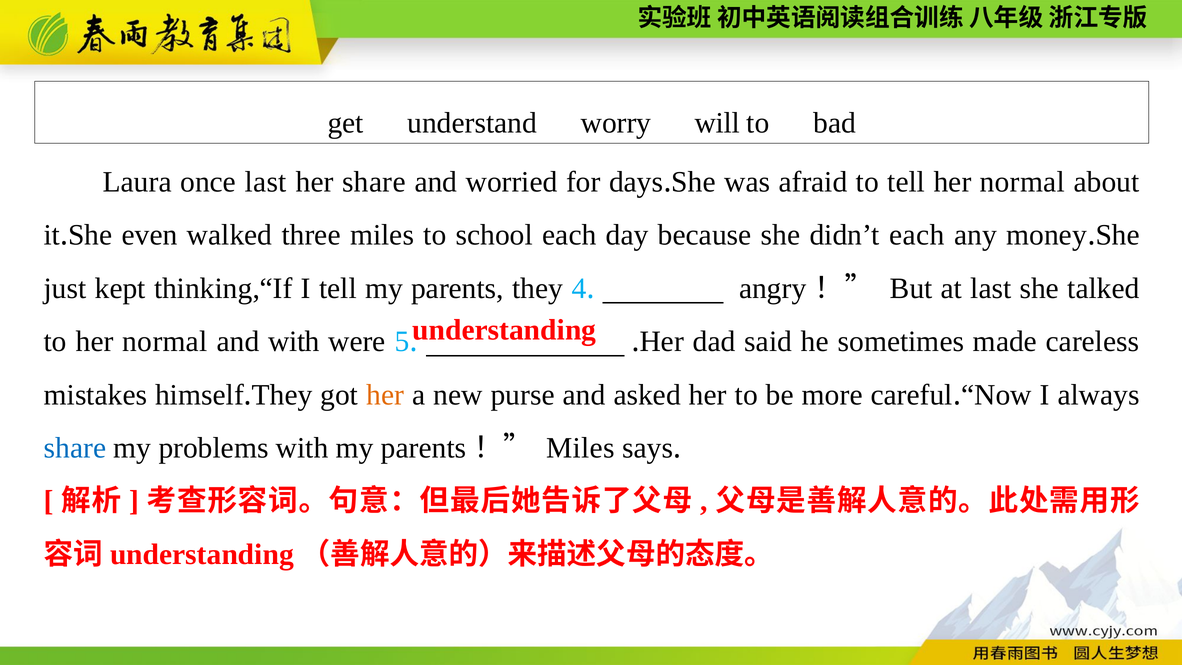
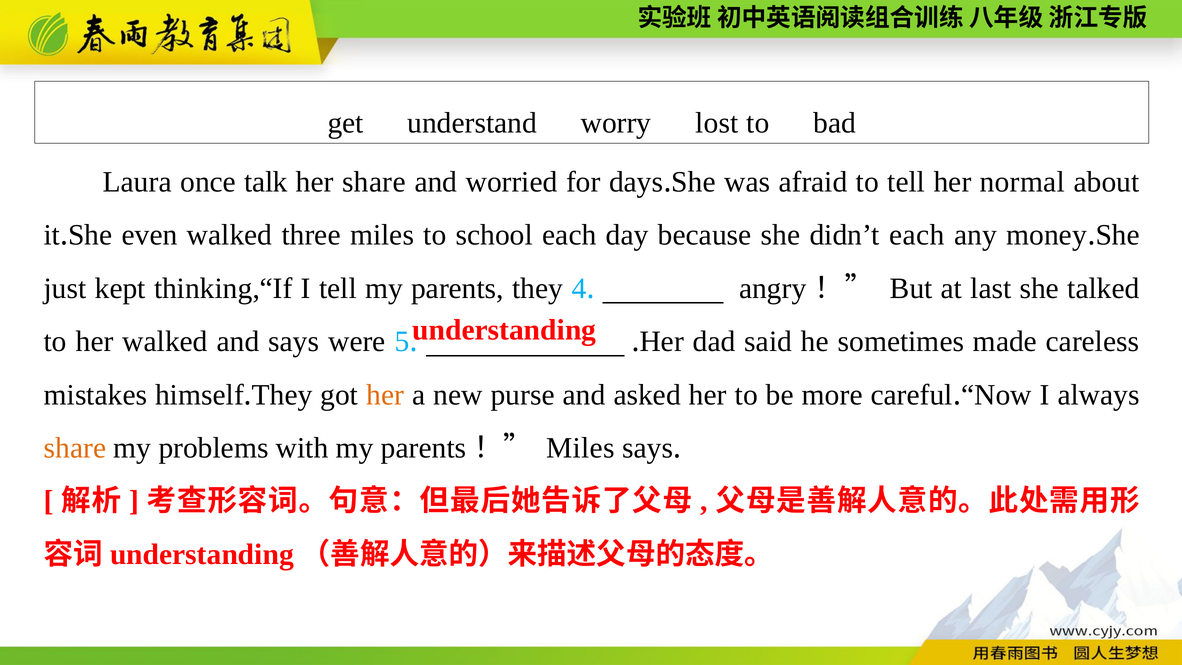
will: will -> lost (717, 123)
once last: last -> talk (266, 182)
to her normal: normal -> walked (165, 342)
and with: with -> says (294, 342)
share colour: blue -> orange (75, 448)
